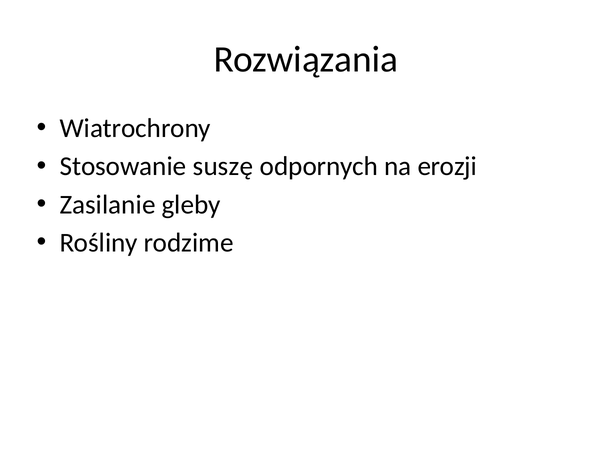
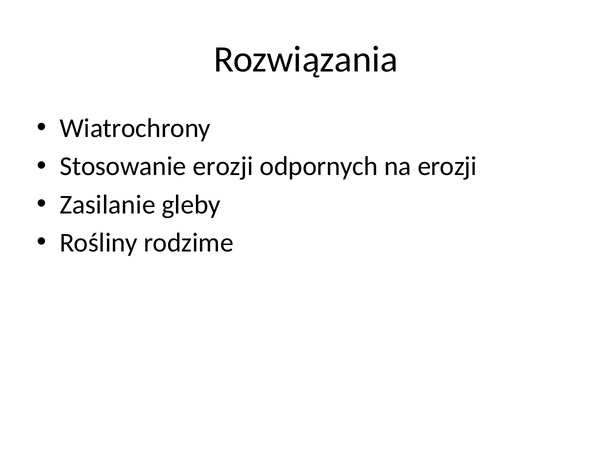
Stosowanie suszę: suszę -> erozji (223, 166)
